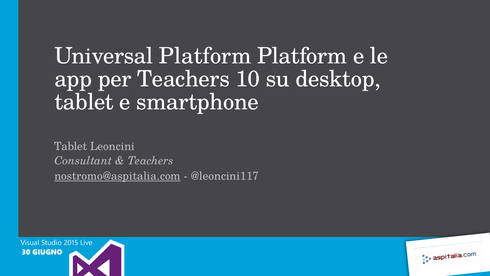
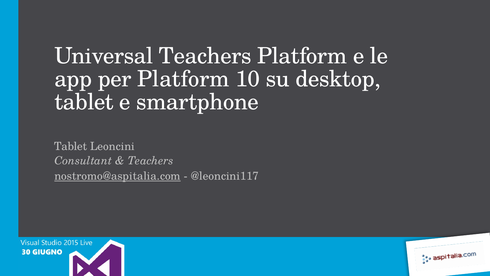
Universal Platform: Platform -> Teachers (205, 56)
per Teachers: Teachers -> Platform (183, 79)
